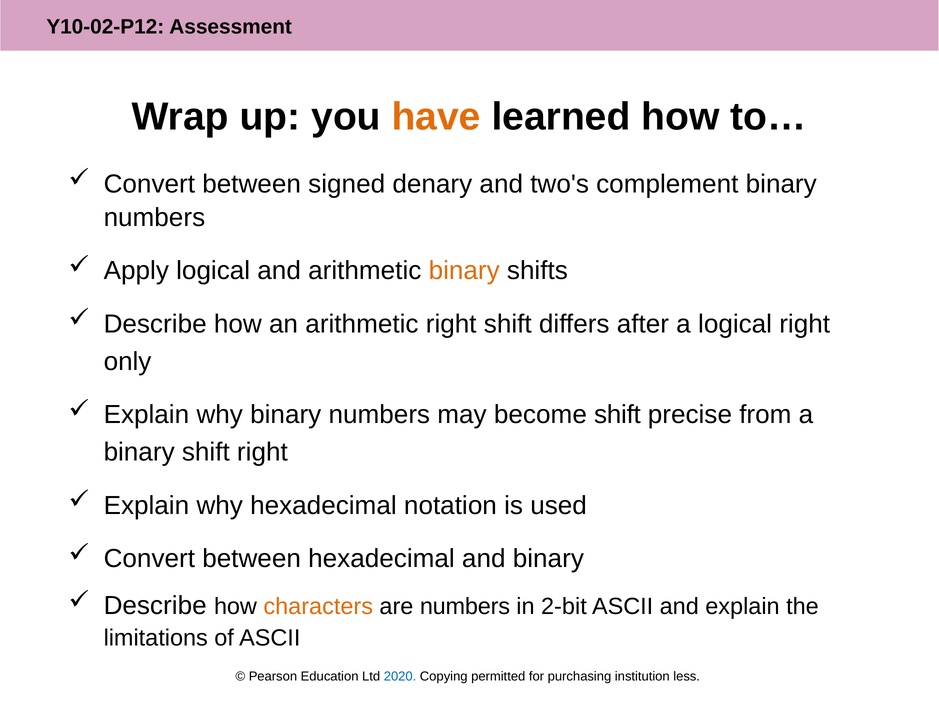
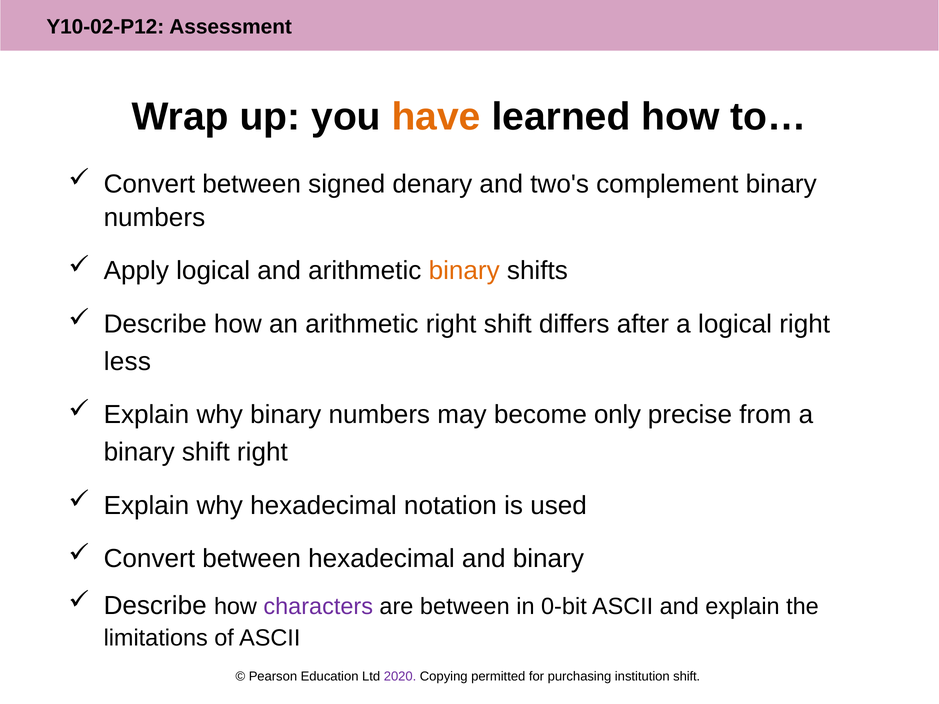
only: only -> less (127, 362)
become shift: shift -> only (617, 415)
characters colour: orange -> purple (318, 607)
are numbers: numbers -> between (465, 607)
2-bit: 2-bit -> 0-bit (564, 607)
2020 colour: blue -> purple (400, 677)
institution less: less -> shift (687, 677)
